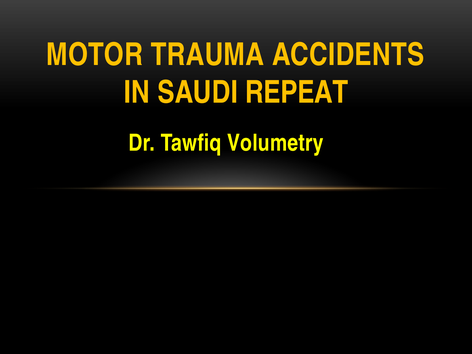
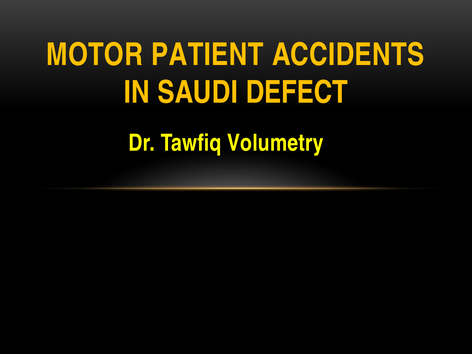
TRAUMA: TRAUMA -> PATIENT (207, 55)
REPEAT: REPEAT -> DEFECT (297, 93)
